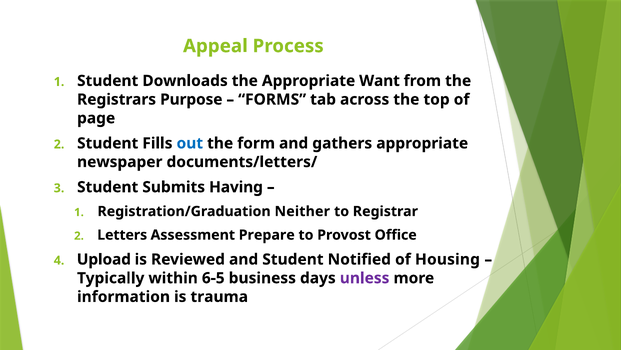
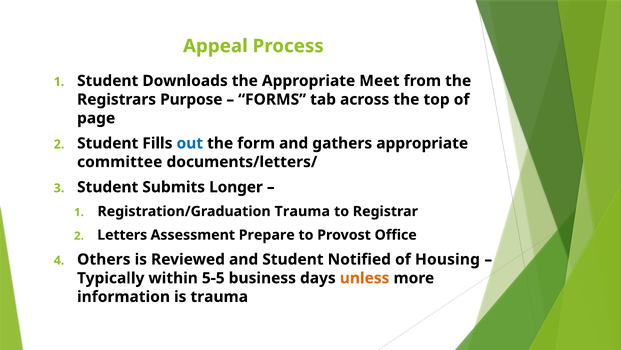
Want: Want -> Meet (379, 81)
newspaper: newspaper -> committee (120, 162)
Having: Having -> Longer (236, 187)
Registration/Graduation Neither: Neither -> Trauma (302, 211)
Upload: Upload -> Others (104, 259)
6-5: 6-5 -> 5-5 (213, 278)
unless colour: purple -> orange (365, 278)
